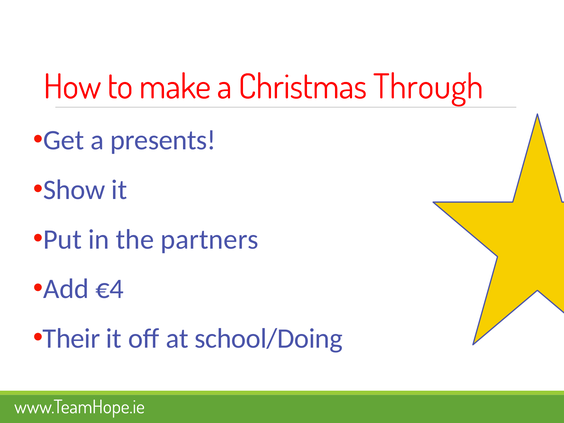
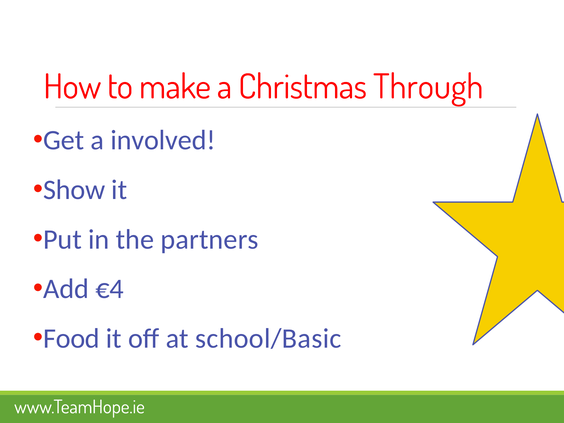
presents: presents -> involved (163, 140)
Their: Their -> Food (71, 338)
school/Doing: school/Doing -> school/Basic (268, 338)
